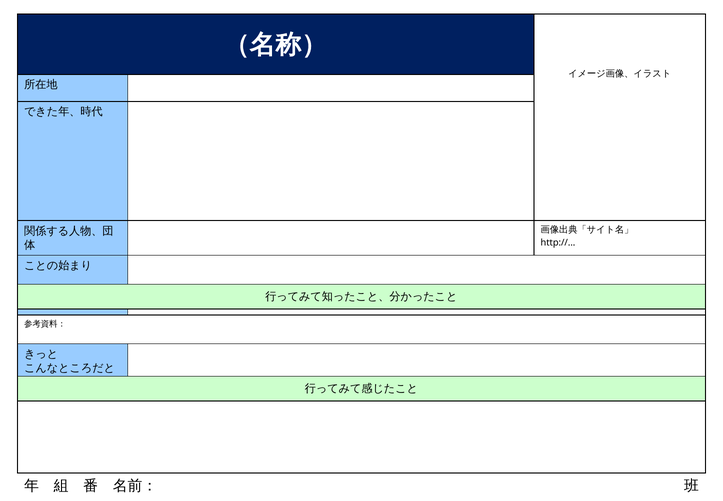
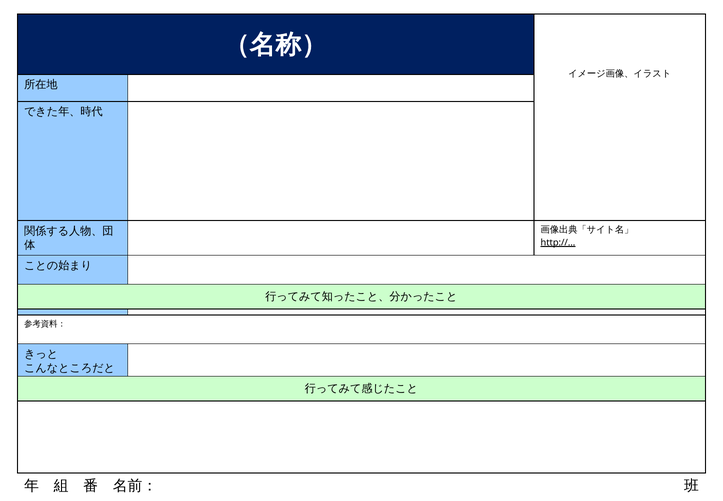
http:// underline: none -> present (558, 242)
